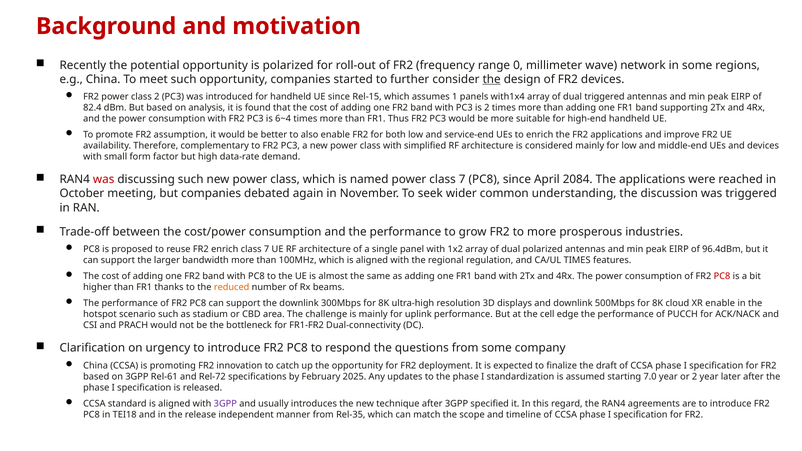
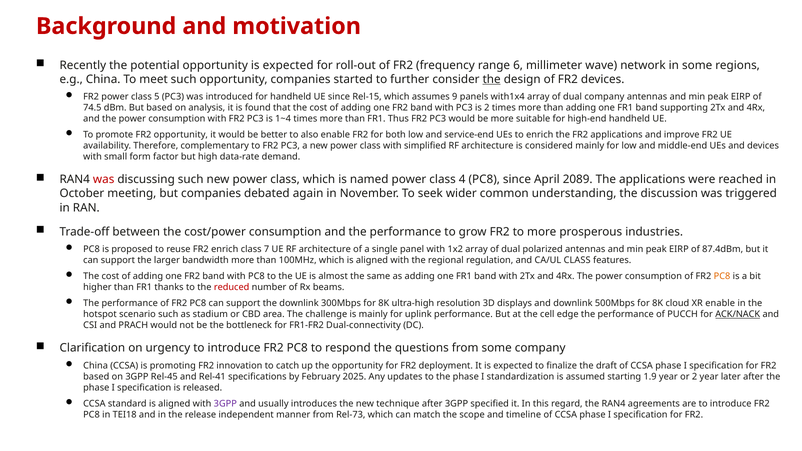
opportunity is polarized: polarized -> expected (288, 65)
0: 0 -> 6 (518, 65)
class 2: 2 -> 5 (157, 97)
1: 1 -> 9 (455, 97)
dual triggered: triggered -> company (604, 97)
82.4: 82.4 -> 74.5 (92, 108)
6~4: 6~4 -> 1~4 (283, 119)
FR2 assumption: assumption -> opportunity (181, 135)
power class 7: 7 -> 4 (462, 180)
2084: 2084 -> 2089 (578, 180)
96.4dBm: 96.4dBm -> 87.4dBm (723, 249)
CA/UL TIMES: TIMES -> CLASS (577, 260)
PC8 colour: red -> orange (722, 276)
reduced colour: orange -> red (232, 287)
ACK/NACK underline: none -> present (738, 314)
Rel-61: Rel-61 -> Rel-45 (164, 376)
Rel-72: Rel-72 -> Rel-41 (212, 376)
7.0: 7.0 -> 1.9 (650, 376)
Rel-35: Rel-35 -> Rel-73 (351, 415)
